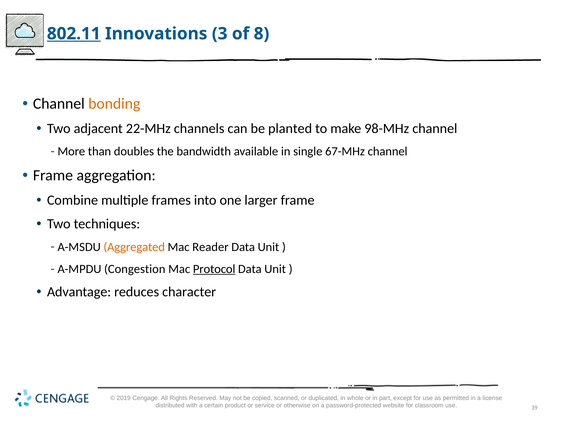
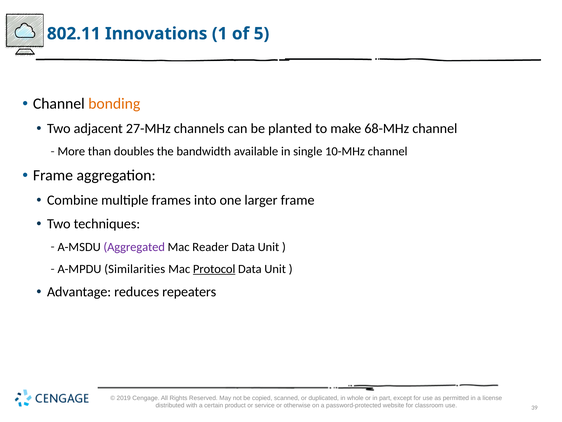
802.11 underline: present -> none (74, 34)
3: 3 -> 1 (220, 34)
8: 8 -> 5 (262, 34)
22-MHz: 22-MHz -> 27-MHz (148, 128)
98-MHz: 98-MHz -> 68-MHz (387, 128)
67-MHz: 67-MHz -> 10-MHz (345, 151)
Aggregated colour: orange -> purple (134, 247)
Congestion: Congestion -> Similarities (135, 269)
character: character -> repeaters (189, 292)
